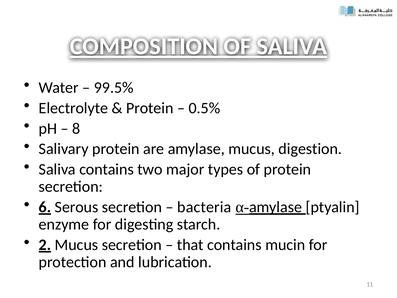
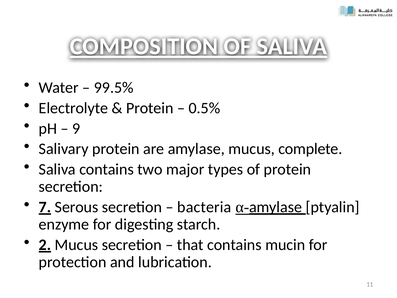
8: 8 -> 9 (76, 128)
digestion: digestion -> complete (310, 149)
6: 6 -> 7 (45, 207)
